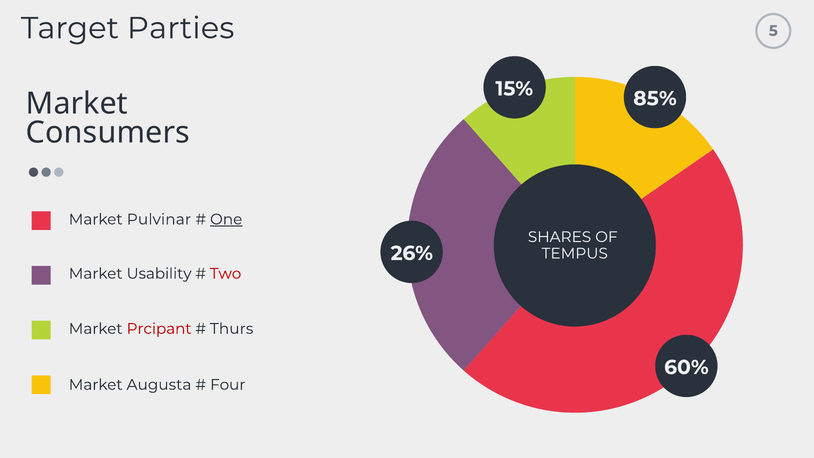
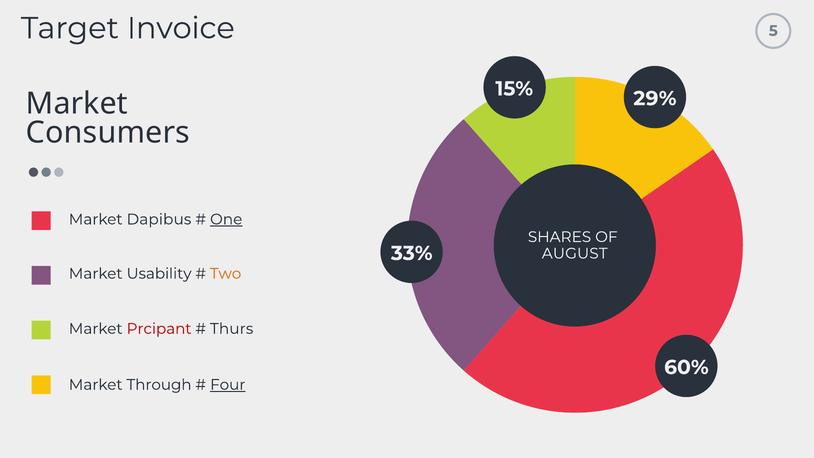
Parties: Parties -> Invoice (181, 28)
85%: 85% -> 29% (655, 98)
Pulvinar: Pulvinar -> Dapibus (159, 219)
26%: 26% -> 33% (412, 253)
TEMPUS: TEMPUS -> AUGUST (575, 253)
Two colour: red -> orange (226, 274)
Augusta: Augusta -> Through (159, 385)
Four underline: none -> present (228, 385)
